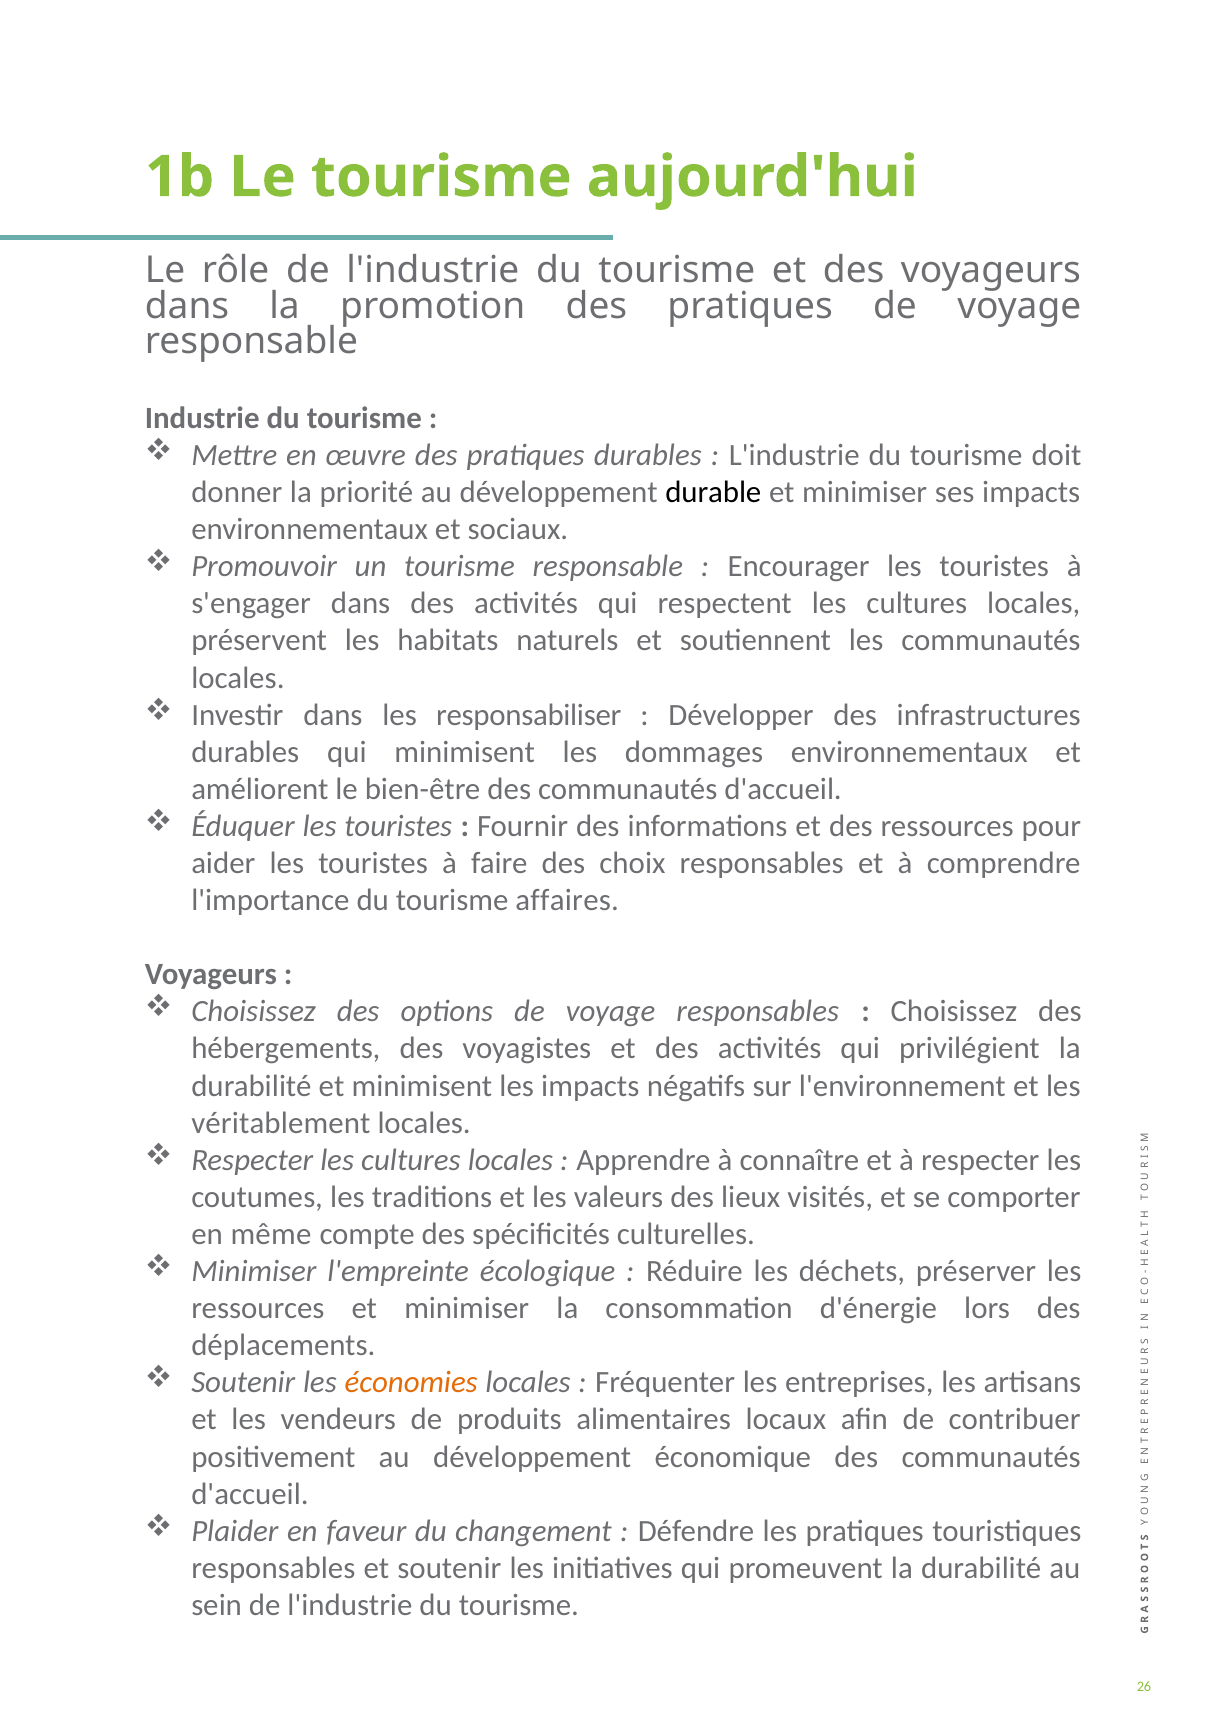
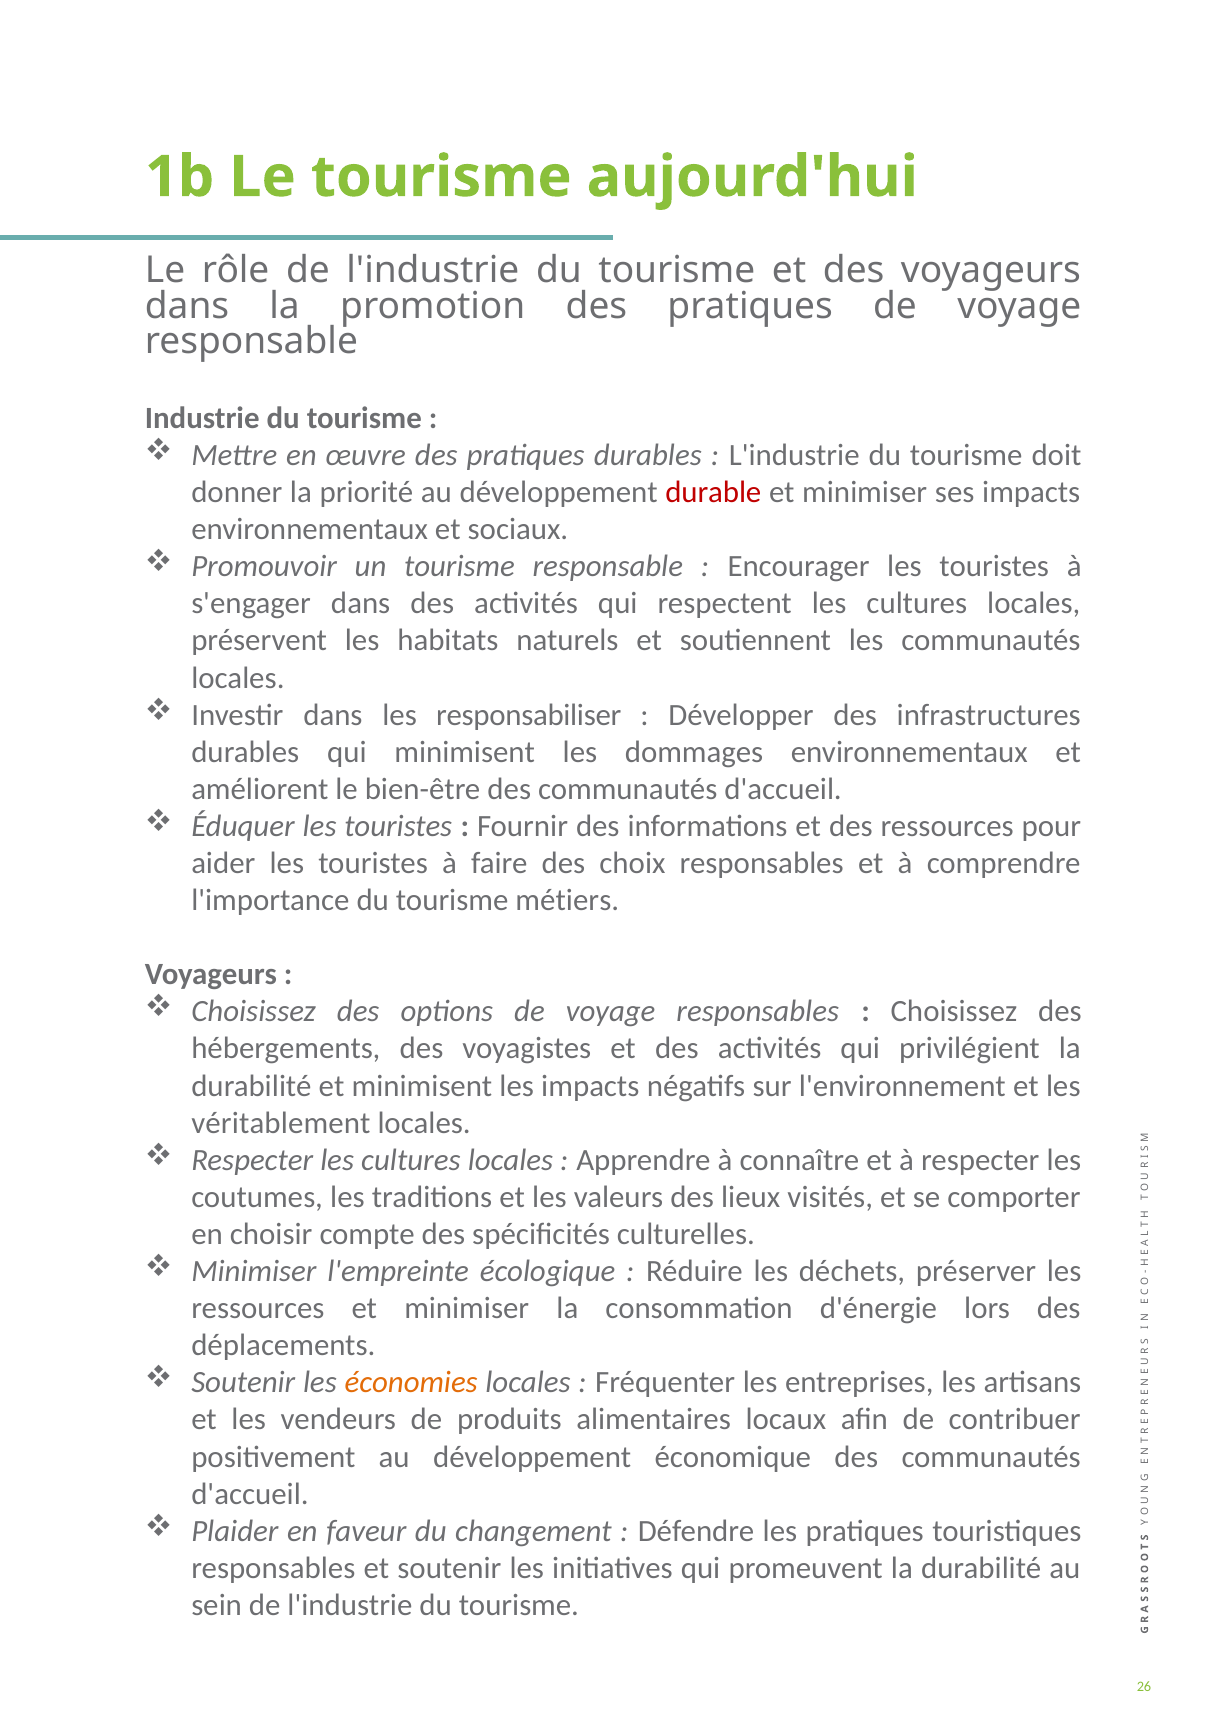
durable colour: black -> red (713, 492)
affaires: affaires -> métiers (567, 901)
même: même -> choisir (271, 1235)
